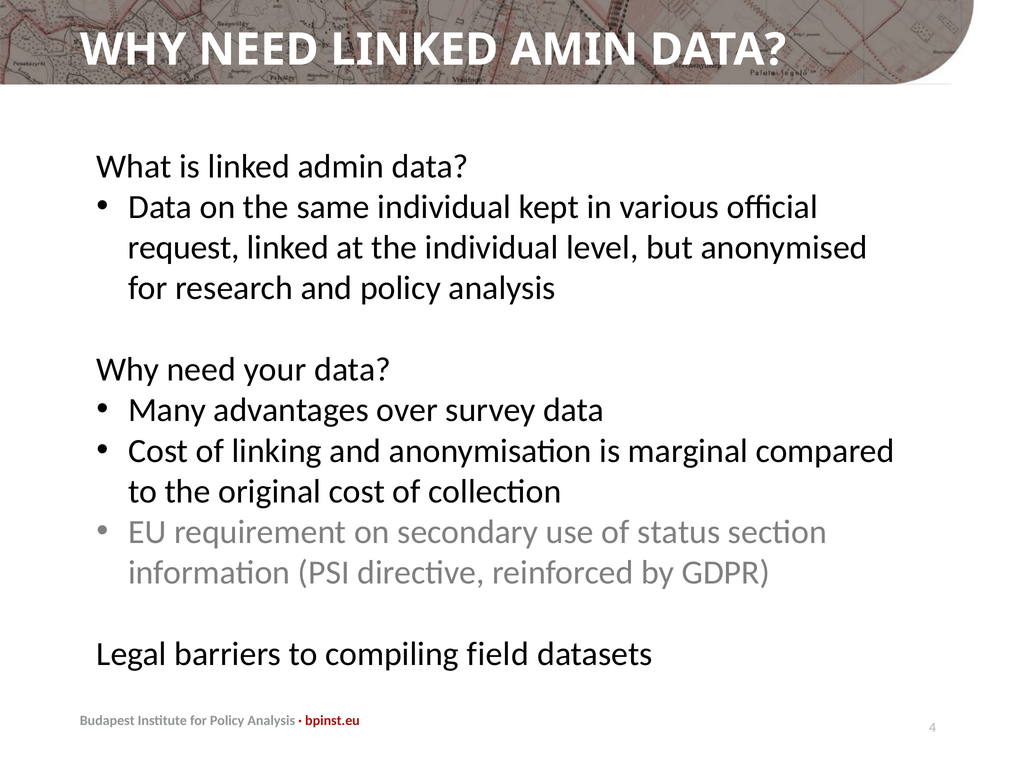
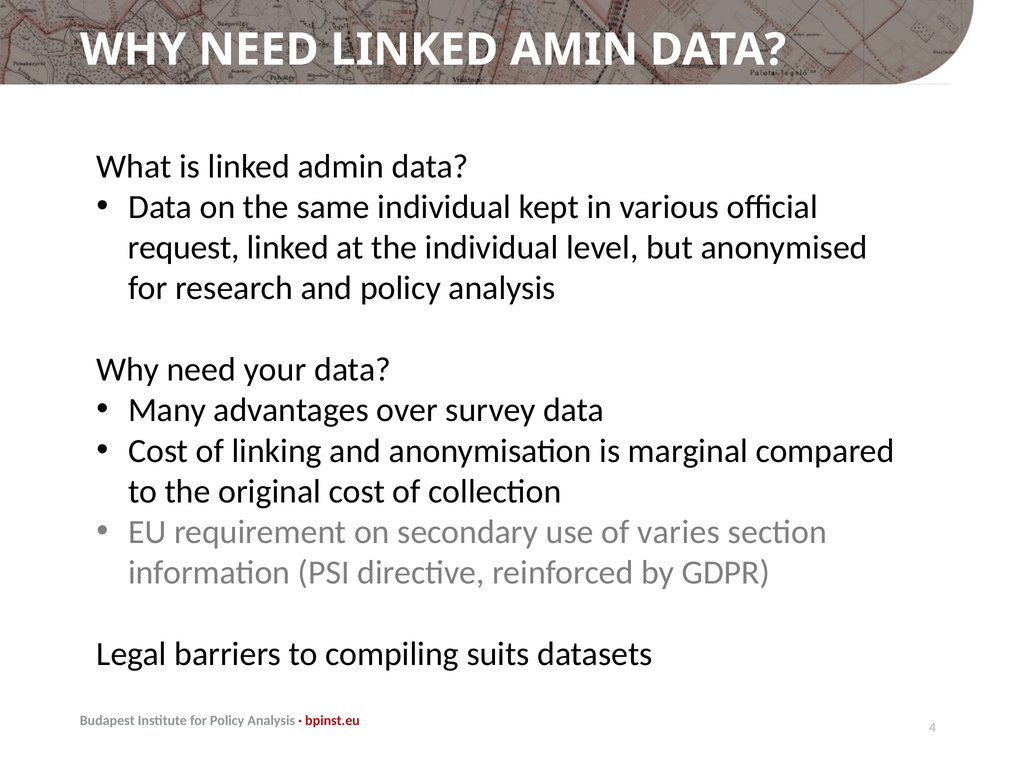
status: status -> varies (679, 532)
field: field -> suits (498, 654)
